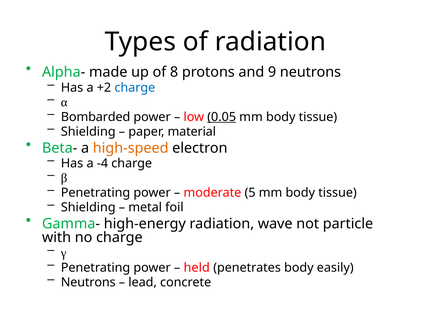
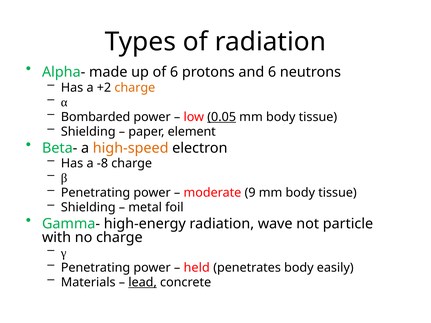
of 8: 8 -> 6 (174, 72)
and 9: 9 -> 6 (272, 72)
charge colour: blue -> orange (135, 88)
material: material -> element (192, 132)
-4: -4 -> -8 (102, 163)
5: 5 -> 9 (250, 193)
Neutrons: Neutrons -> Materials (88, 283)
lead underline: none -> present (143, 283)
